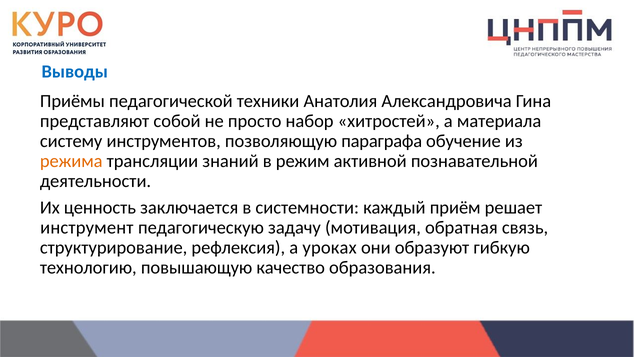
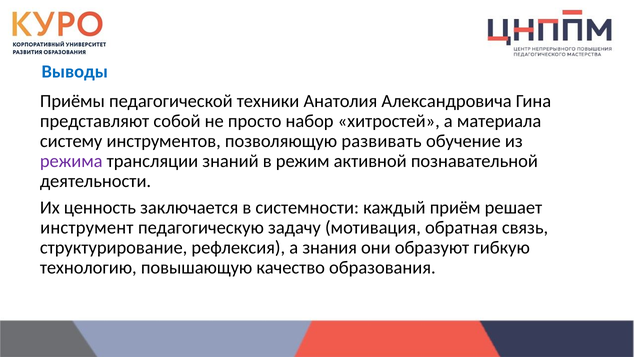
параграфа: параграфа -> развивать (382, 141)
режима colour: orange -> purple (71, 161)
уроках: уроках -> знания (330, 247)
